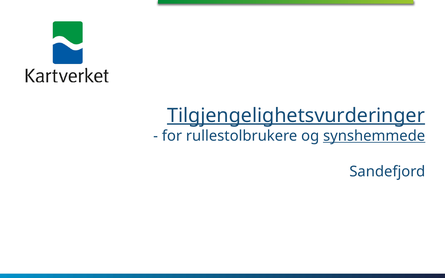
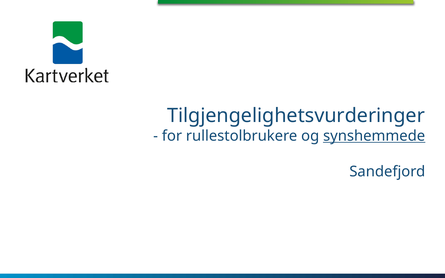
Tilgjengelighetsvurderinger underline: present -> none (296, 116)
